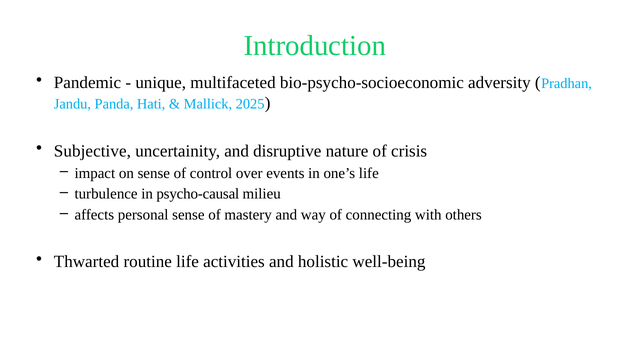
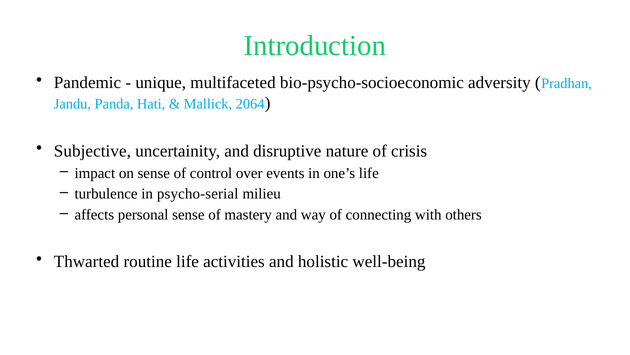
2025: 2025 -> 2064 (250, 104)
psycho-causal: psycho-causal -> psycho-serial (198, 194)
